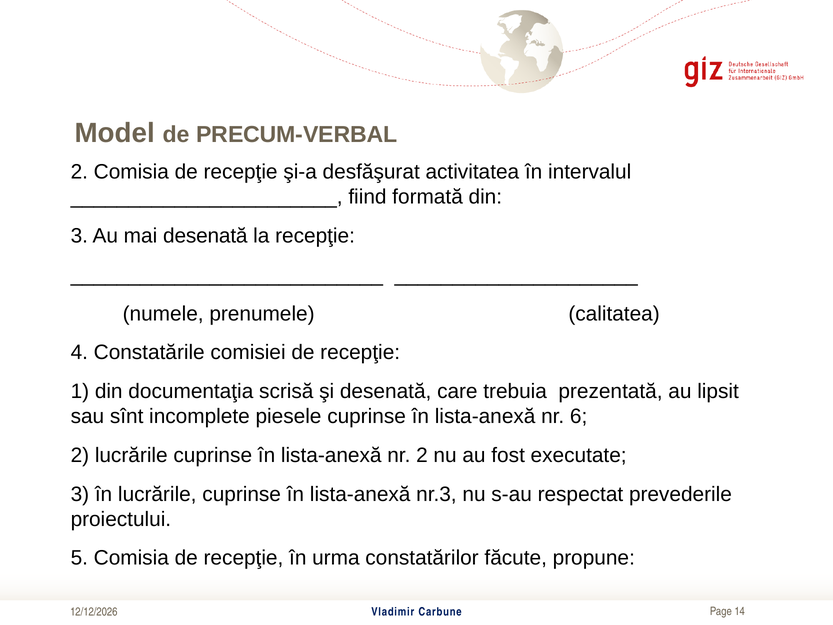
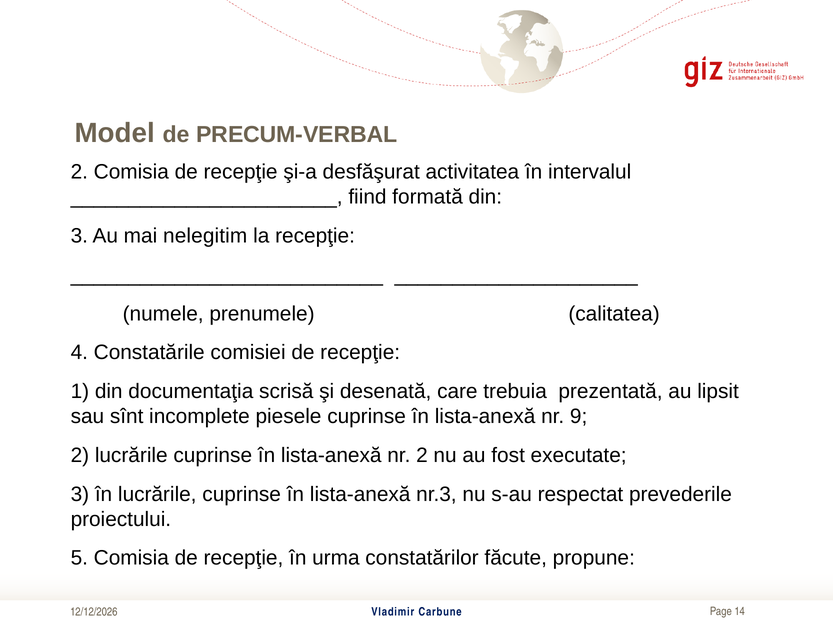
mai desenată: desenată -> nelegitim (205, 236)
6: 6 -> 9 (579, 416)
